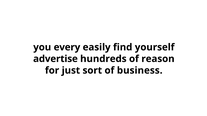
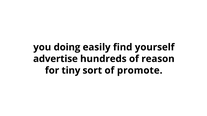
every: every -> doing (67, 47)
just: just -> tiny (71, 71)
business: business -> promote (140, 71)
